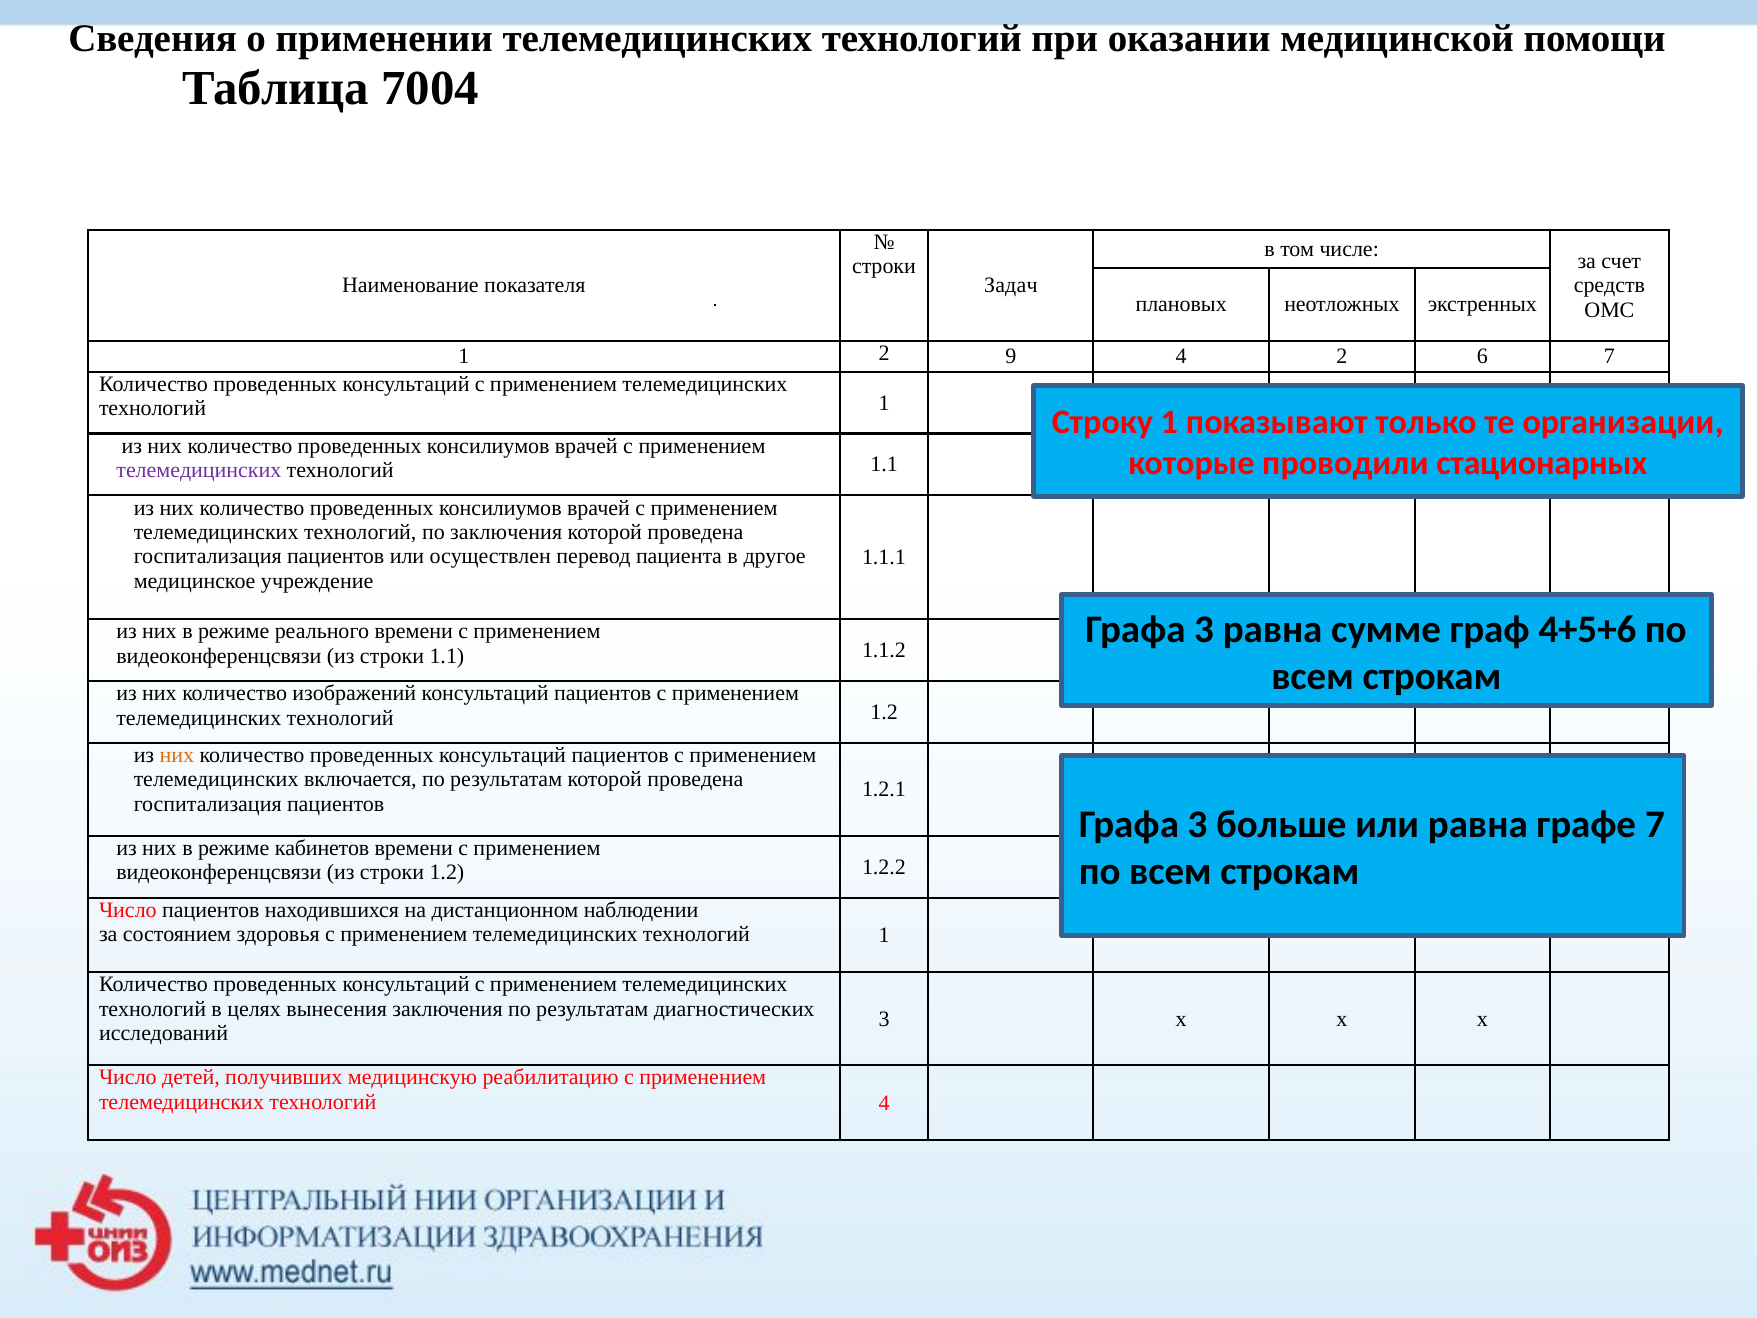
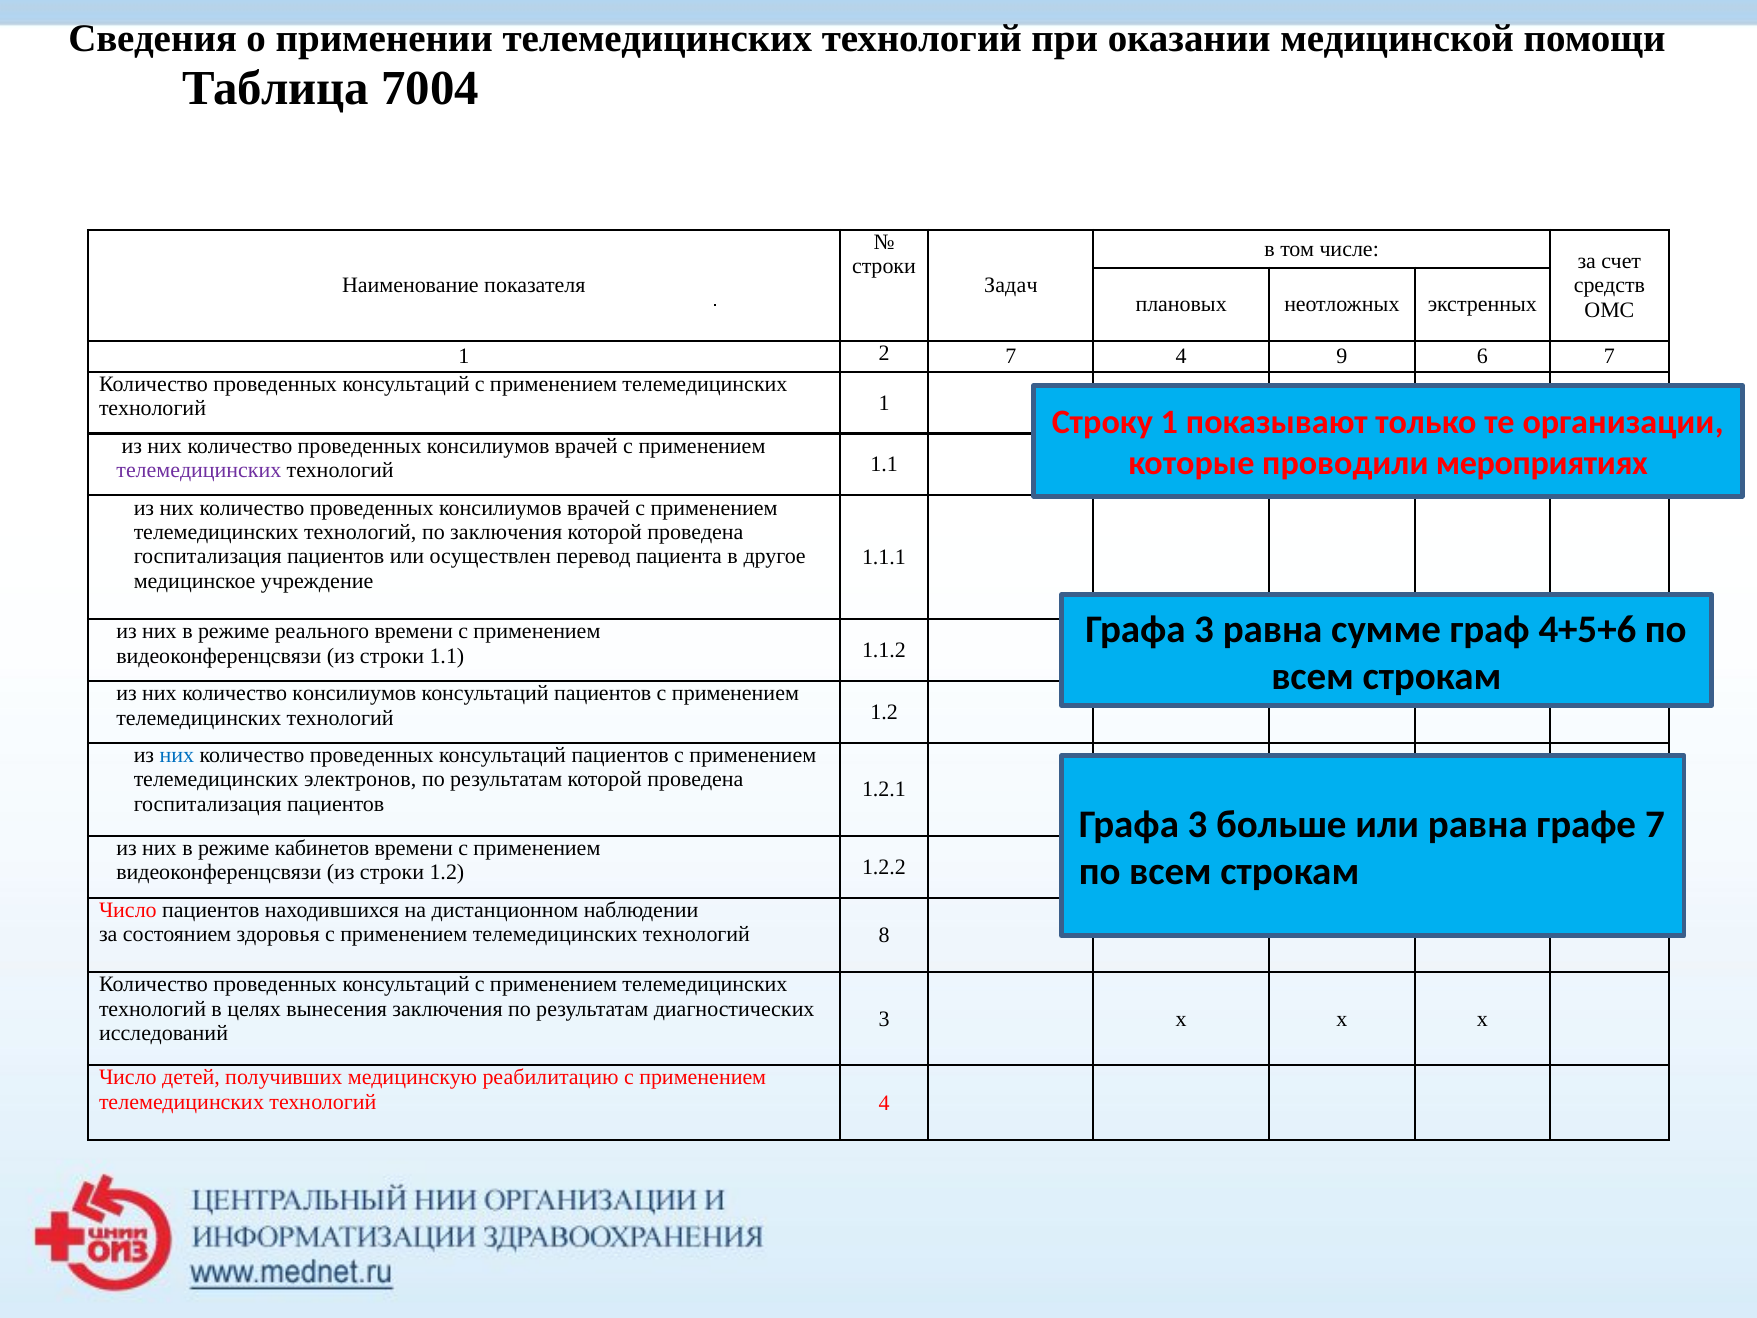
2 9: 9 -> 7 (1011, 356)
4 2: 2 -> 9 (1342, 356)
стационарных: стационарных -> мероприятиях (1542, 464)
количество изображений: изображений -> консилиумов (354, 693)
них colour: orange -> blue (177, 755)
включается: включается -> электронов (360, 779)
1: 1 -> 8 (884, 935)
